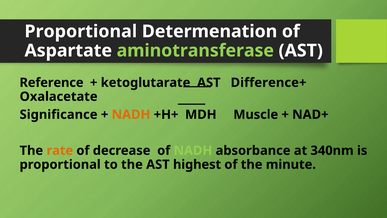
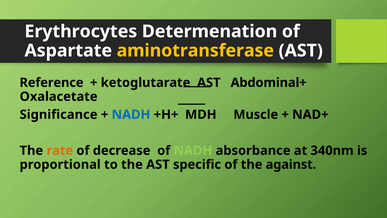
Proportional: Proportional -> Erythrocytes (81, 31)
aminotransferase colour: light green -> yellow (195, 51)
Difference+: Difference+ -> Abdominal+ (269, 83)
NADH colour: orange -> blue (131, 114)
highest: highest -> specific (197, 164)
minute: minute -> against (291, 164)
